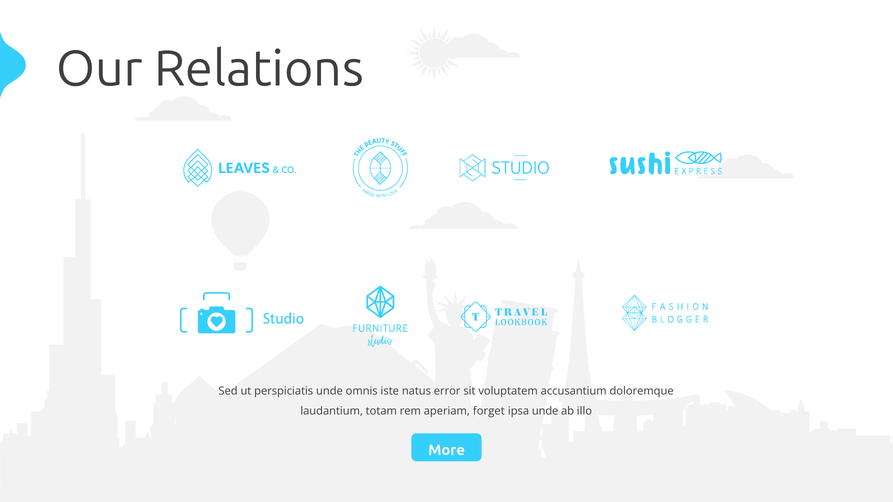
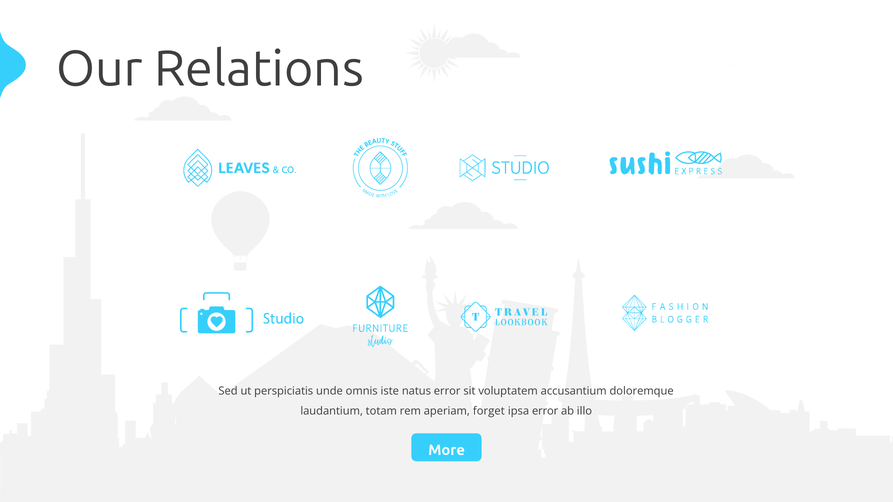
ipsa unde: unde -> error (545, 411)
